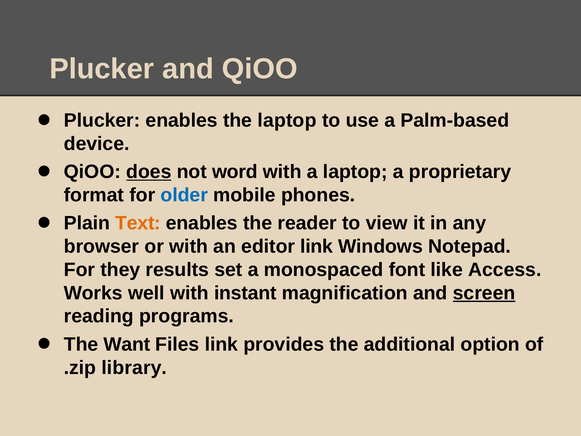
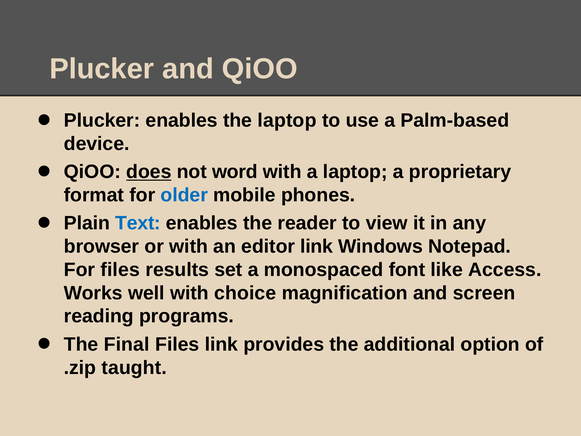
Text colour: orange -> blue (138, 223)
For they: they -> files (120, 270)
instant: instant -> choice (245, 293)
screen underline: present -> none (484, 293)
Want: Want -> Final (127, 344)
library: library -> taught (134, 367)
